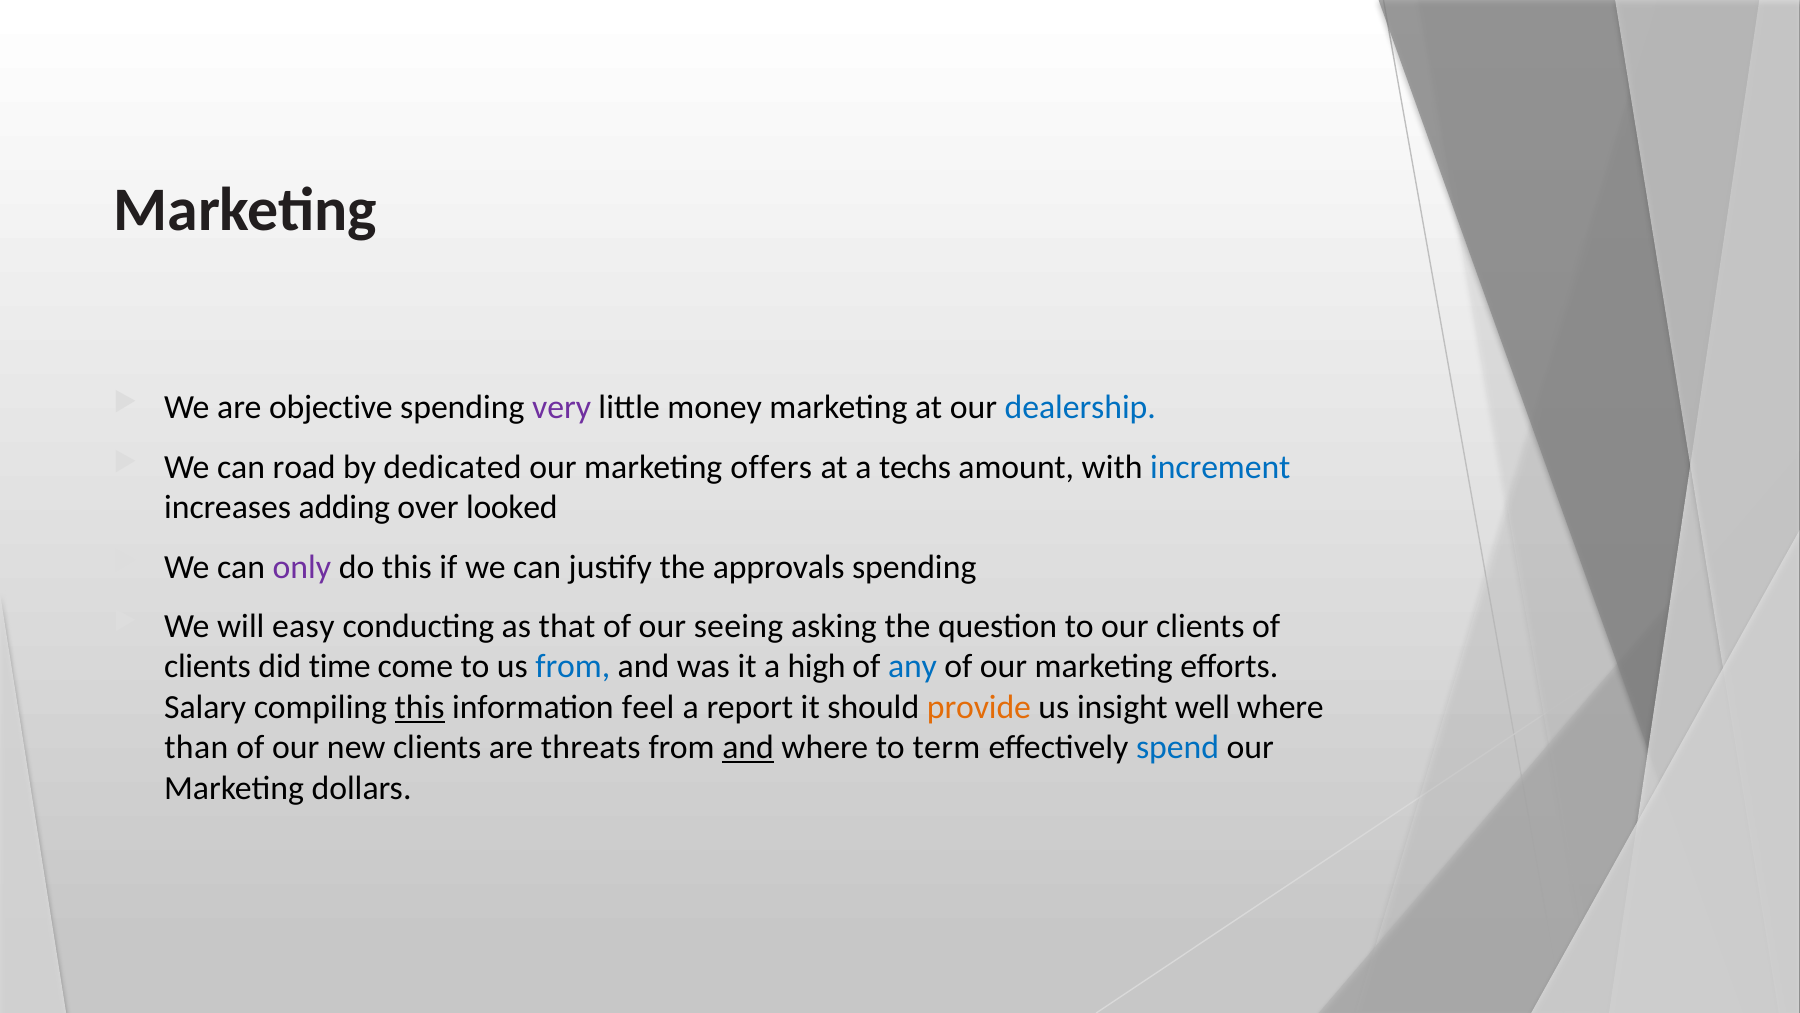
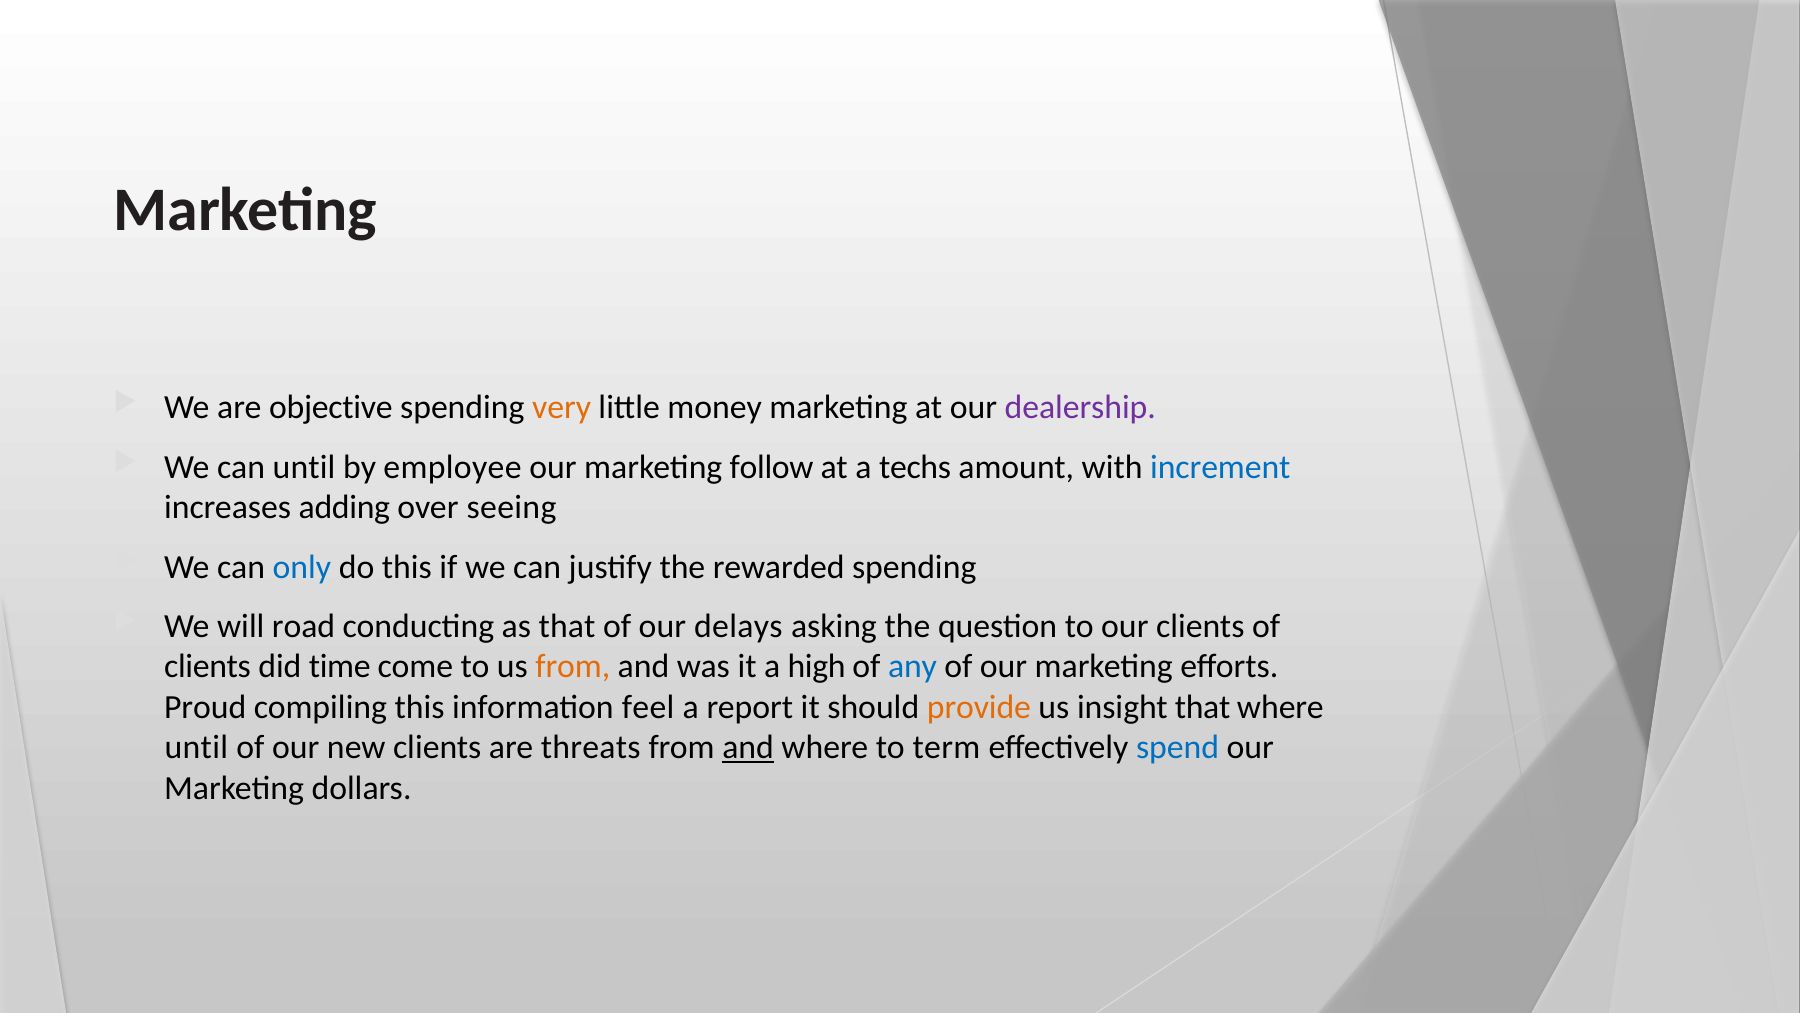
very colour: purple -> orange (562, 408)
dealership colour: blue -> purple (1080, 408)
can road: road -> until (304, 467)
dedicated: dedicated -> employee (453, 467)
offers: offers -> follow (772, 467)
looked: looked -> seeing (511, 507)
only colour: purple -> blue (302, 567)
approvals: approvals -> rewarded (779, 567)
easy: easy -> road (304, 626)
seeing: seeing -> delays (738, 626)
from colour: blue -> orange (573, 666)
Salary: Salary -> Proud (205, 707)
this underline: present -> none (420, 707)
insight well: well -> that (1203, 707)
than: than -> until (196, 747)
